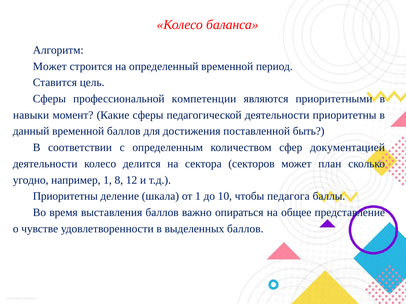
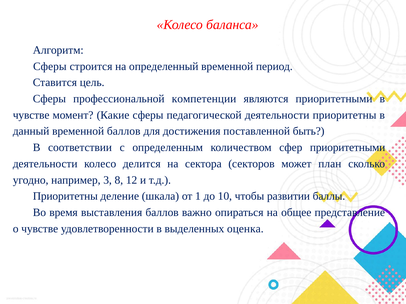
Может: Может -> Сферы (50, 66)
навыки: навыки -> чувстве (31, 115)
сфер документацией: документацией -> приоритетными (348, 148)
например 1: 1 -> 3 (108, 180)
педагога: педагога -> развитии (288, 197)
выделенных баллов: баллов -> оценка (245, 229)
